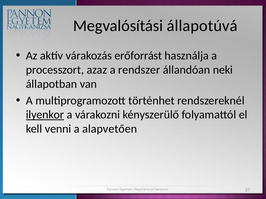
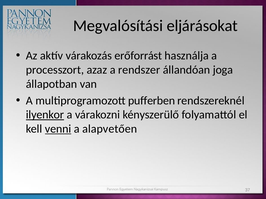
állapotúvá: állapotúvá -> eljárásokat (202, 26)
neki: neki -> joga (223, 70)
történhet: történhet -> pufferben (152, 101)
venni underline: none -> present (58, 129)
